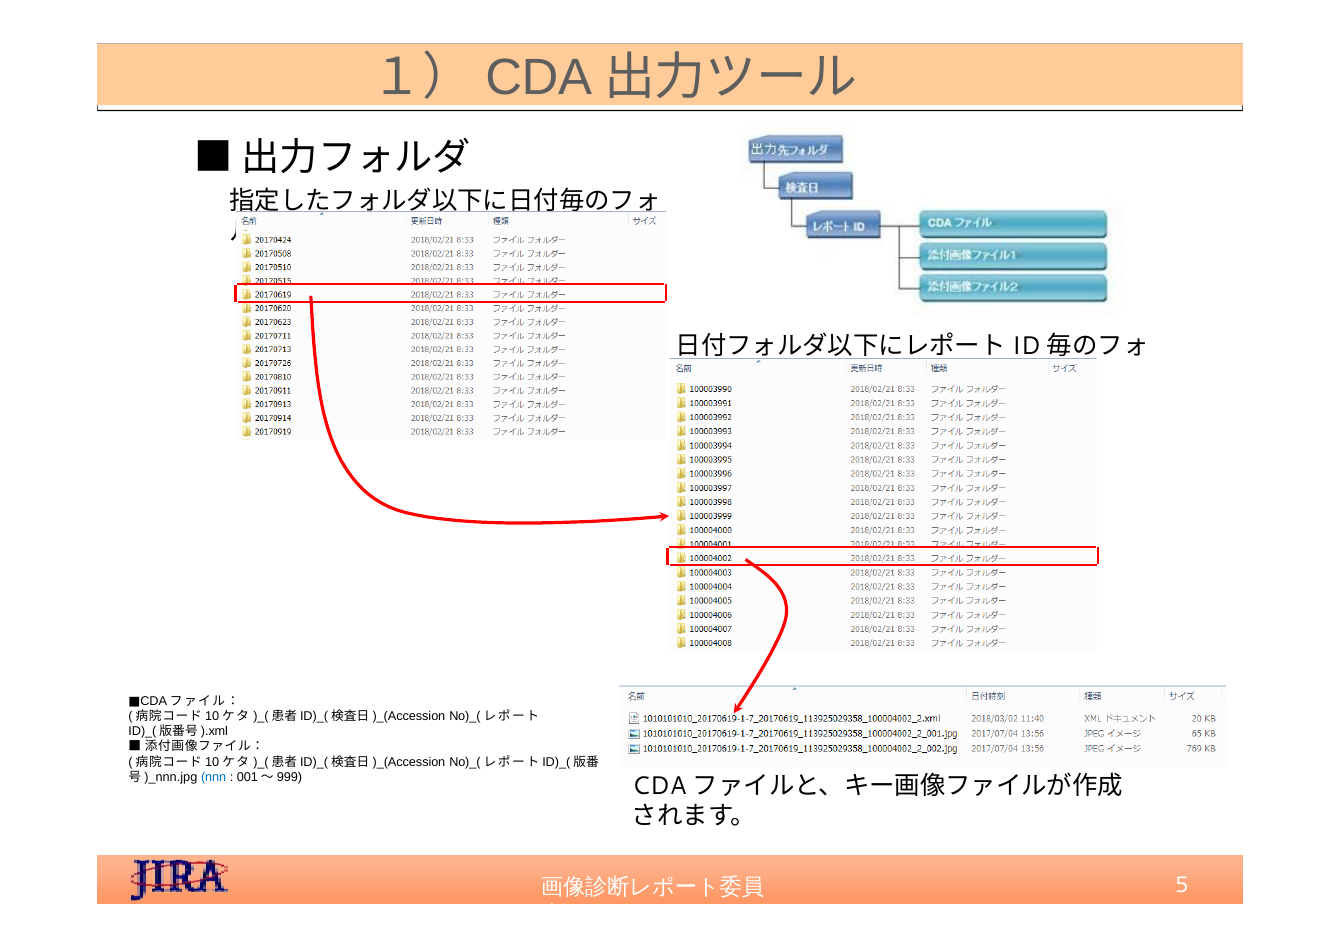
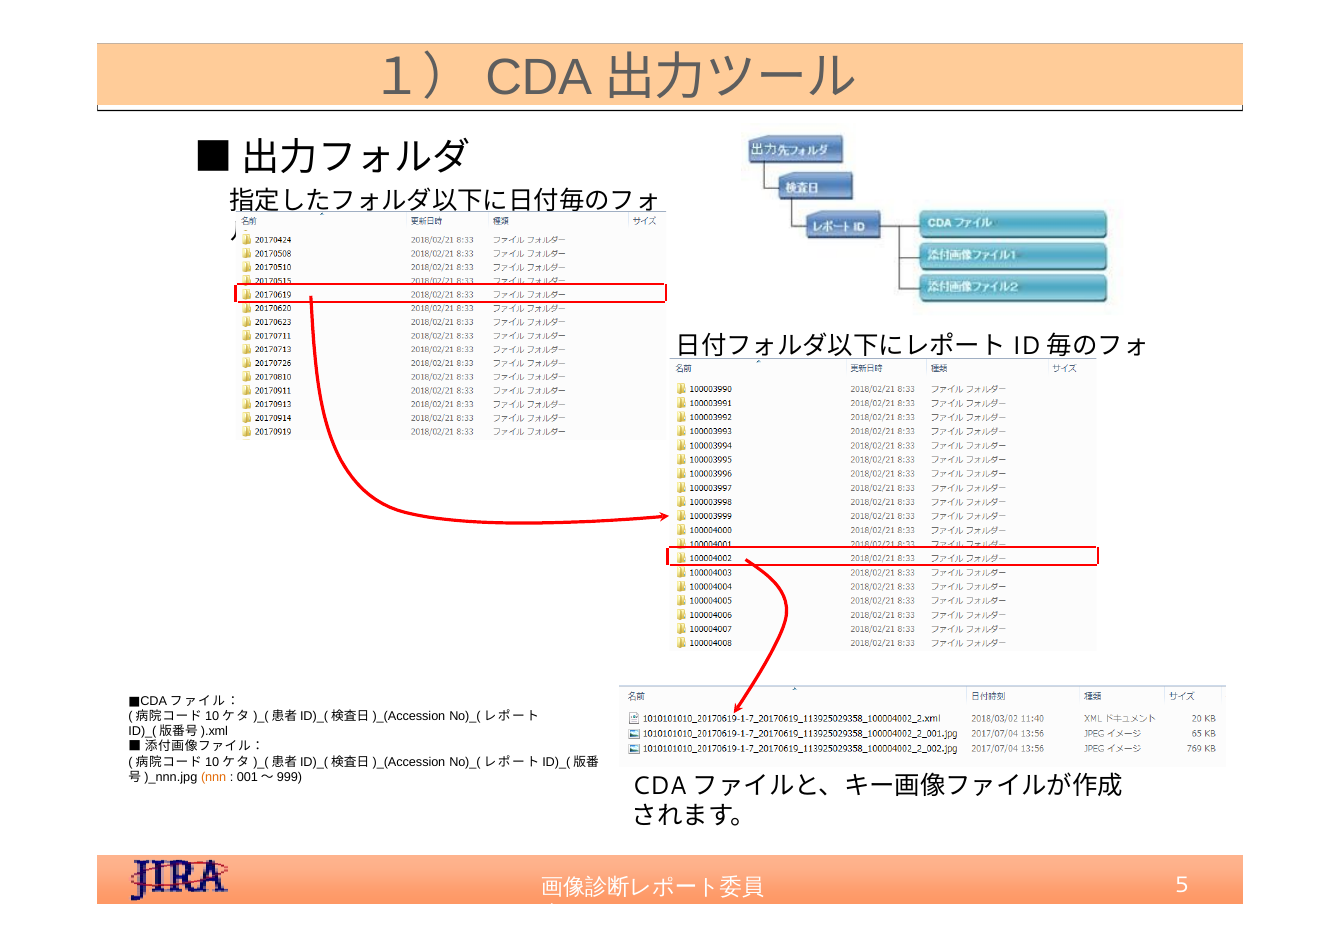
nnn colour: blue -> orange (214, 777)
